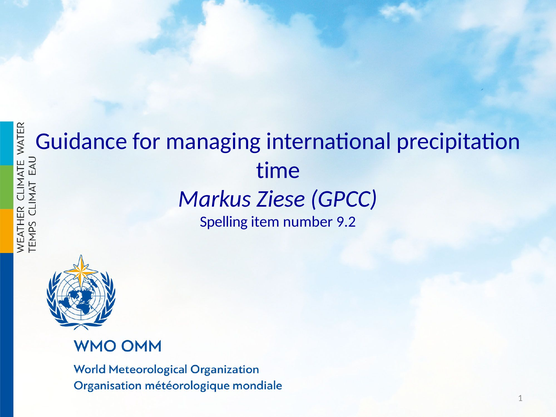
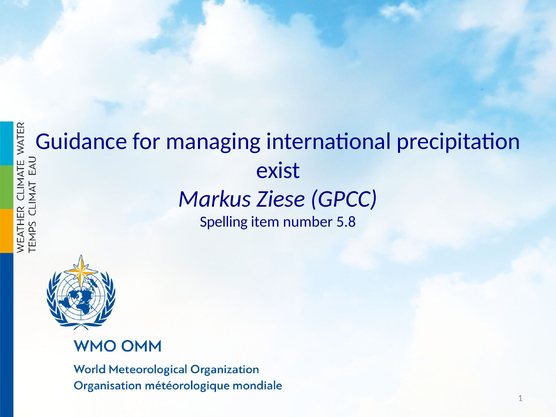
time: time -> exist (278, 170)
9.2: 9.2 -> 5.8 (346, 222)
